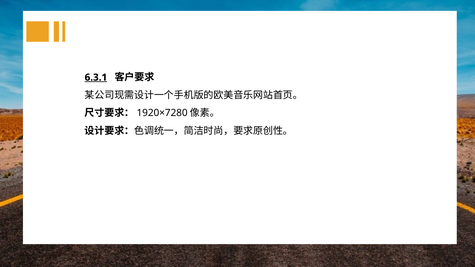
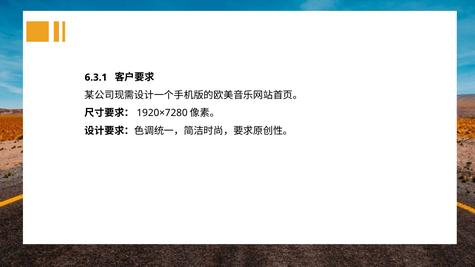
6.3.1 underline: present -> none (96, 77)
